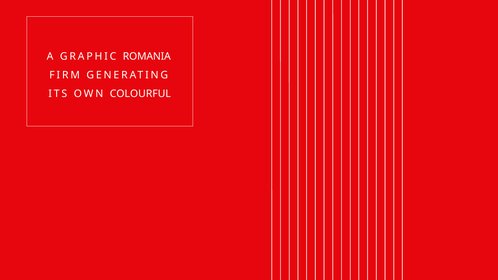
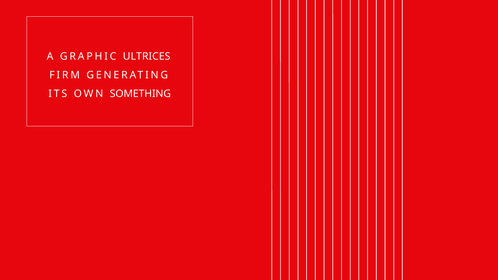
ROMANIA: ROMANIA -> ULTRICES (147, 57)
COLOURFUL: COLOURFUL -> SOMETHING (140, 94)
